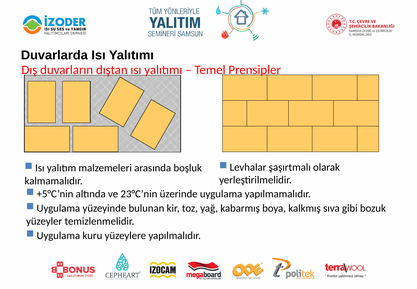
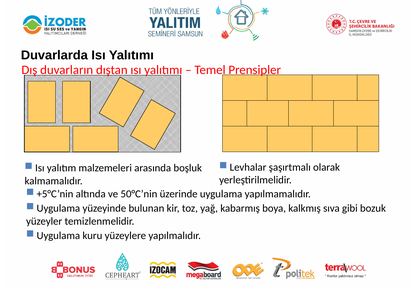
23°C’nin: 23°C’nin -> 50°C’nin (139, 194)
